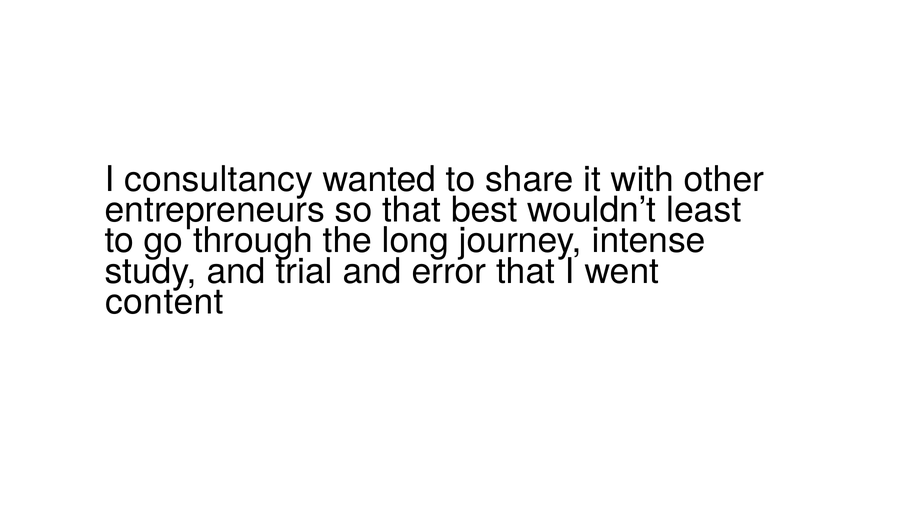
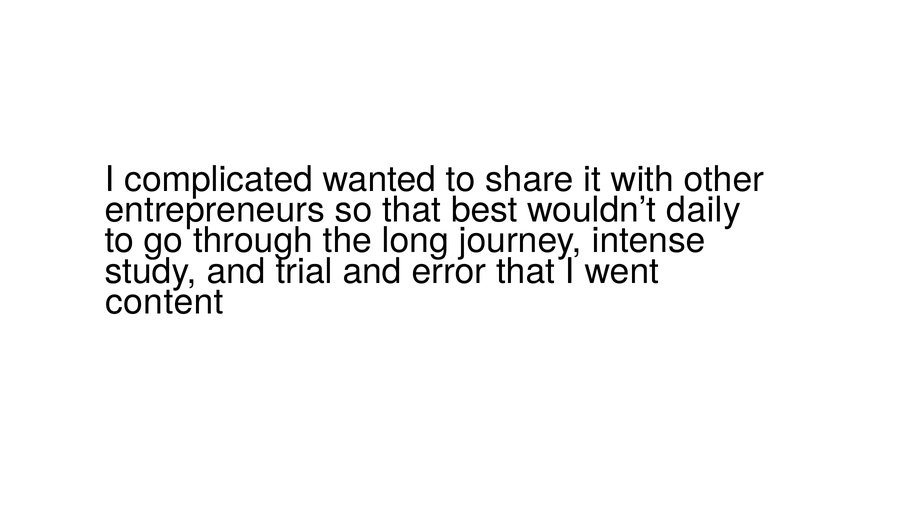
consultancy: consultancy -> complicated (219, 180)
least: least -> daily (704, 210)
